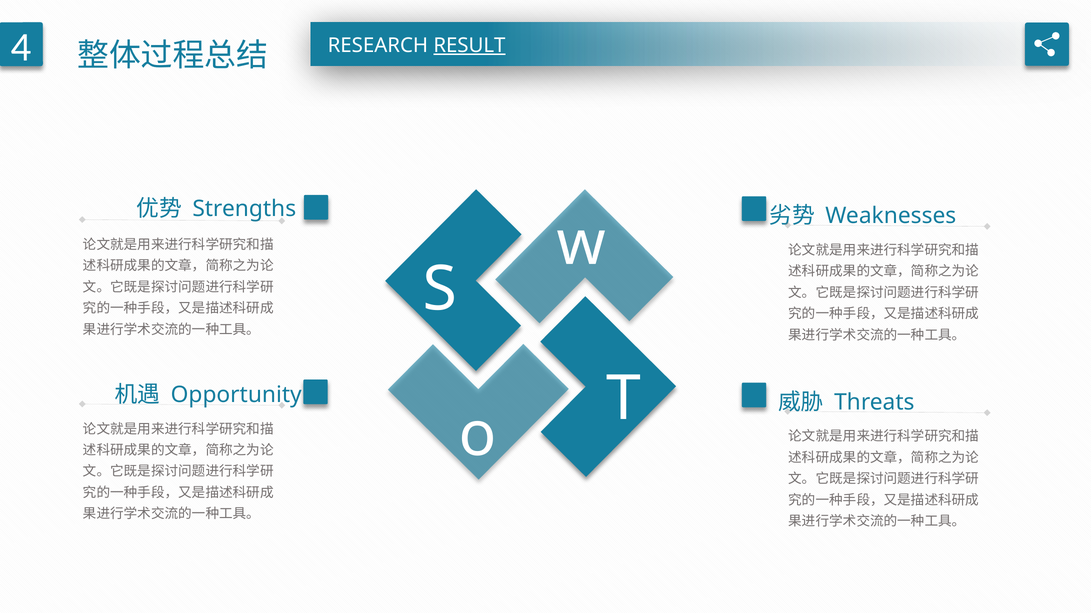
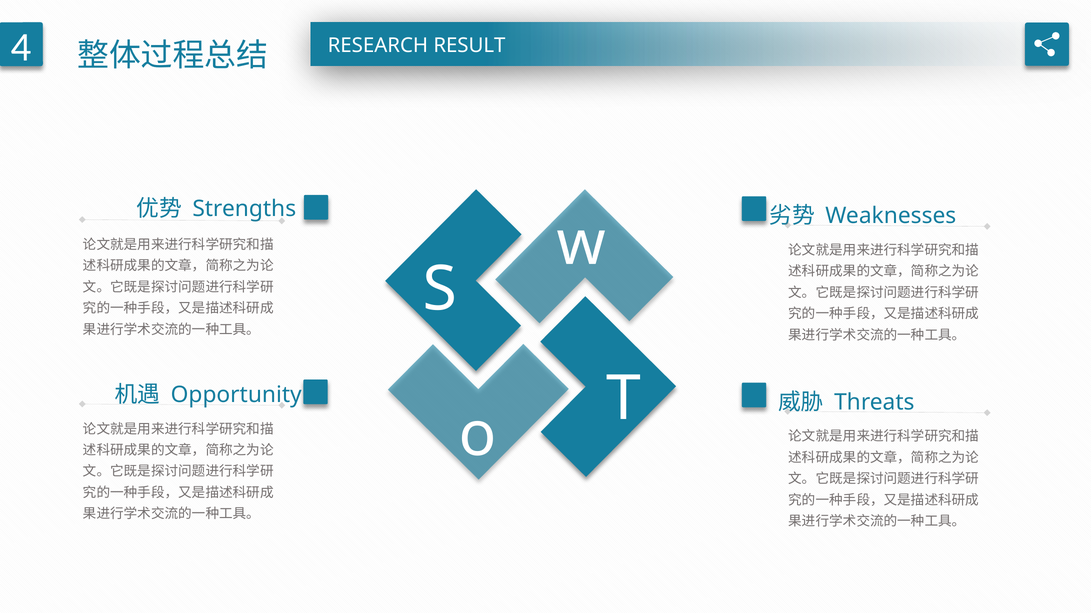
RESULT underline: present -> none (469, 46)
